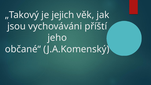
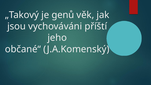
jejich: jejich -> genů (63, 15)
